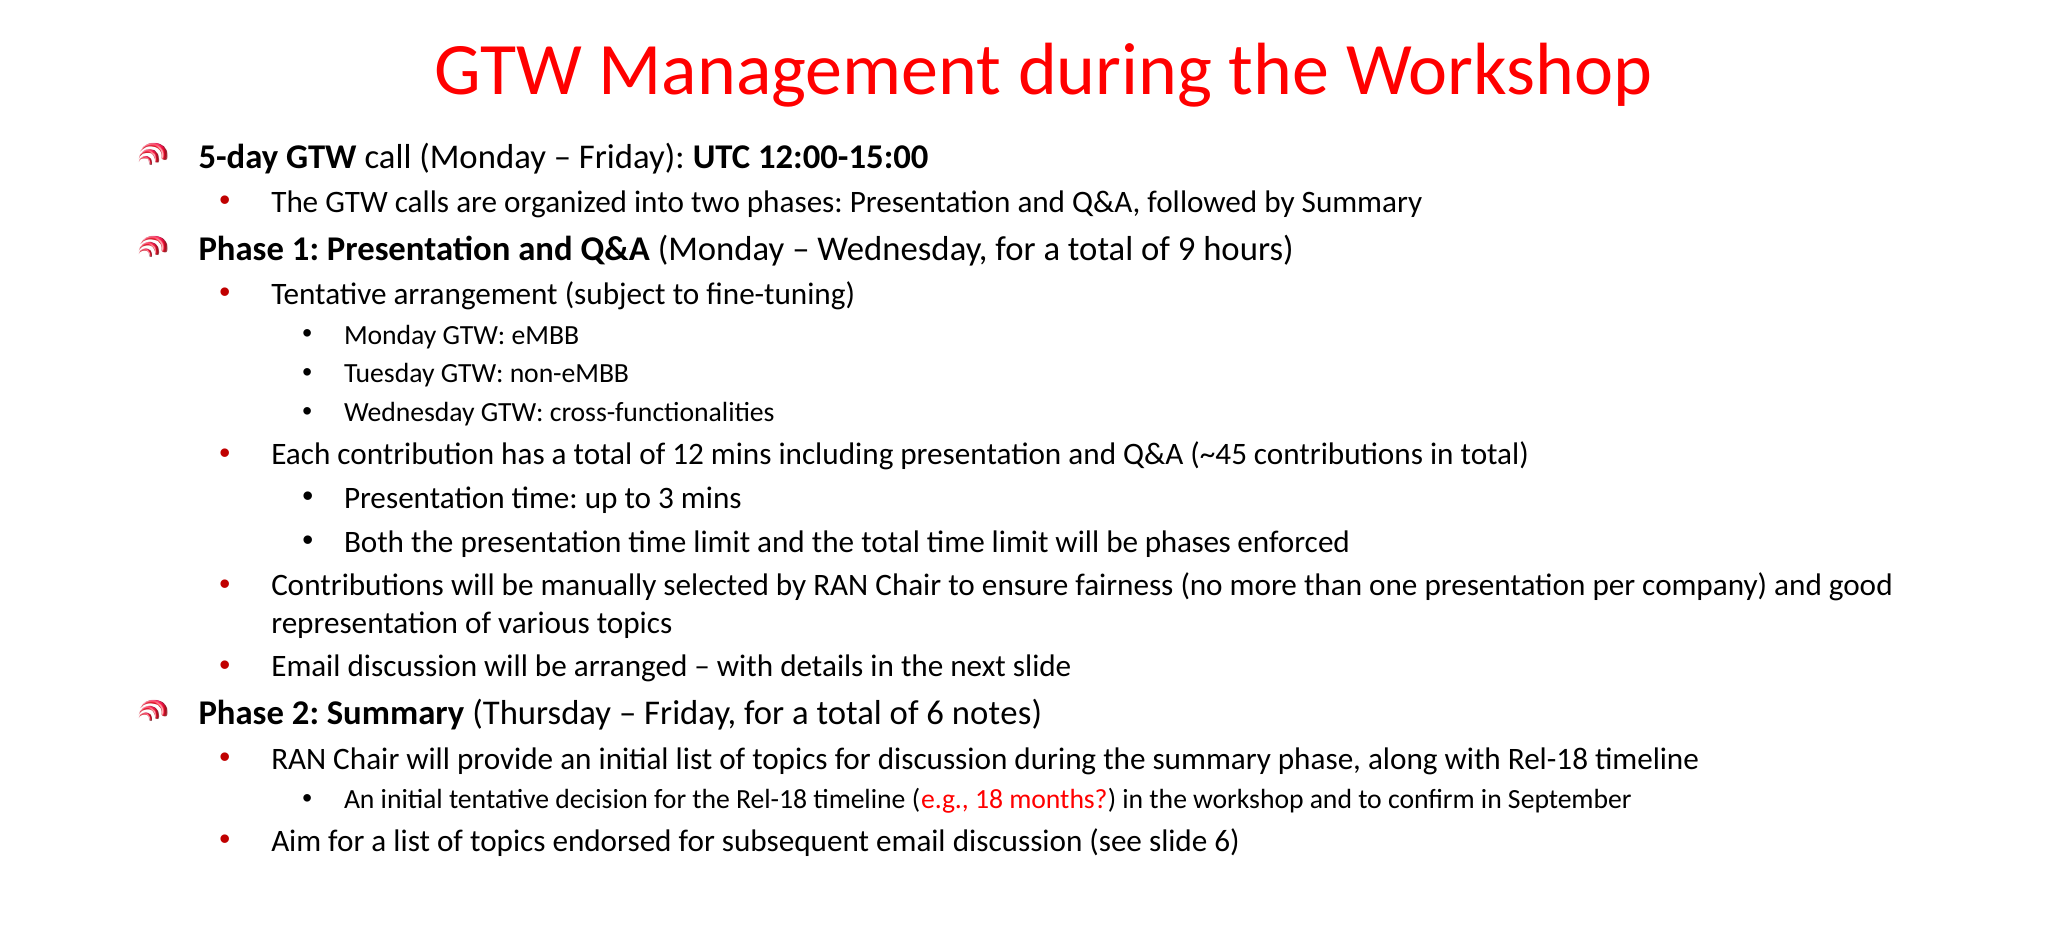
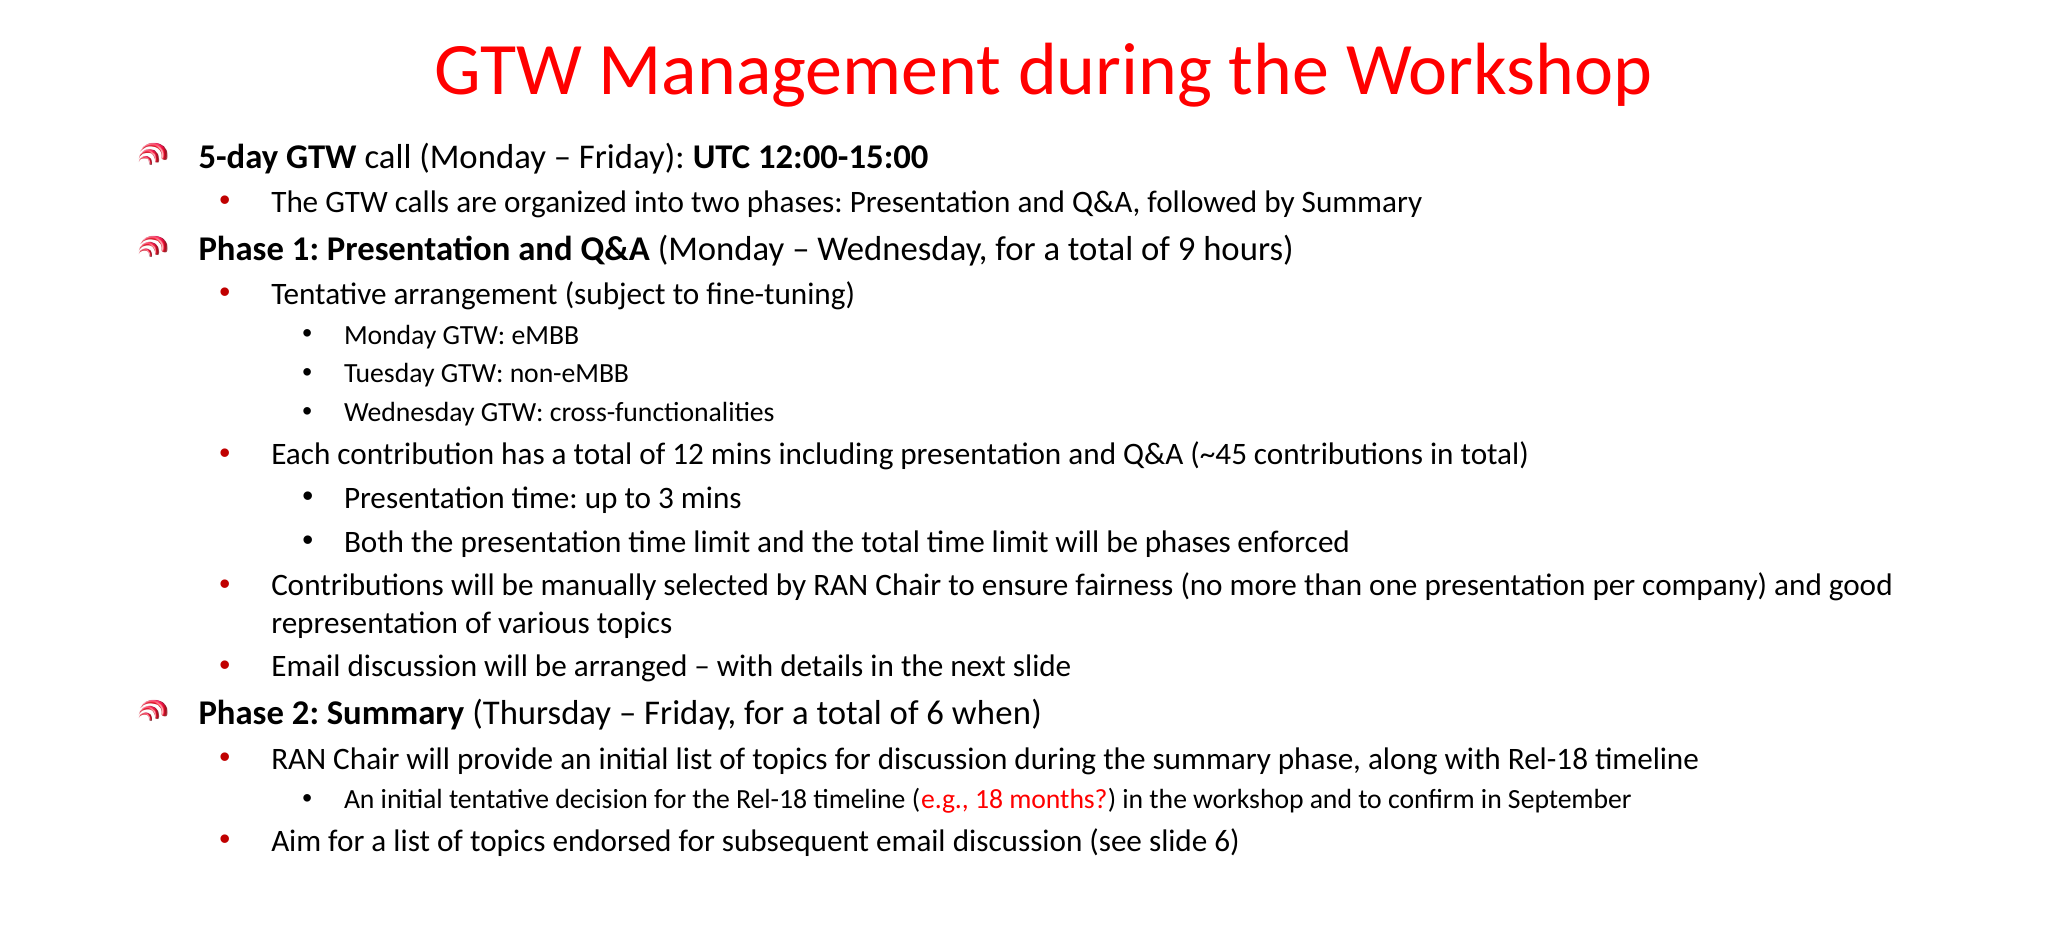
notes: notes -> when (997, 713)
